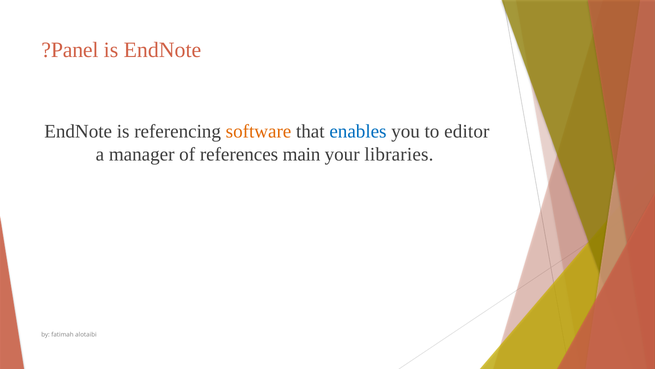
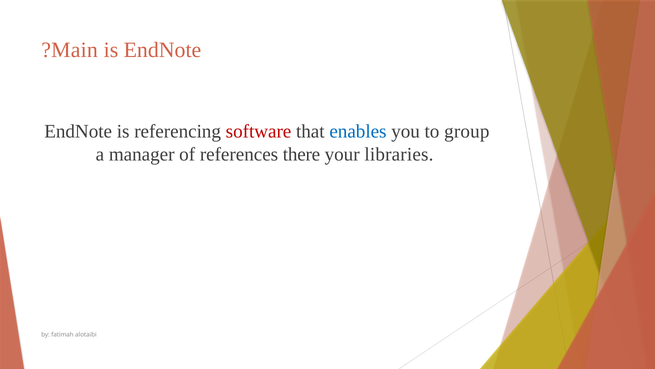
Panel: Panel -> Main (74, 50)
software colour: orange -> red (259, 131)
editor: editor -> group (467, 131)
main: main -> there (302, 154)
